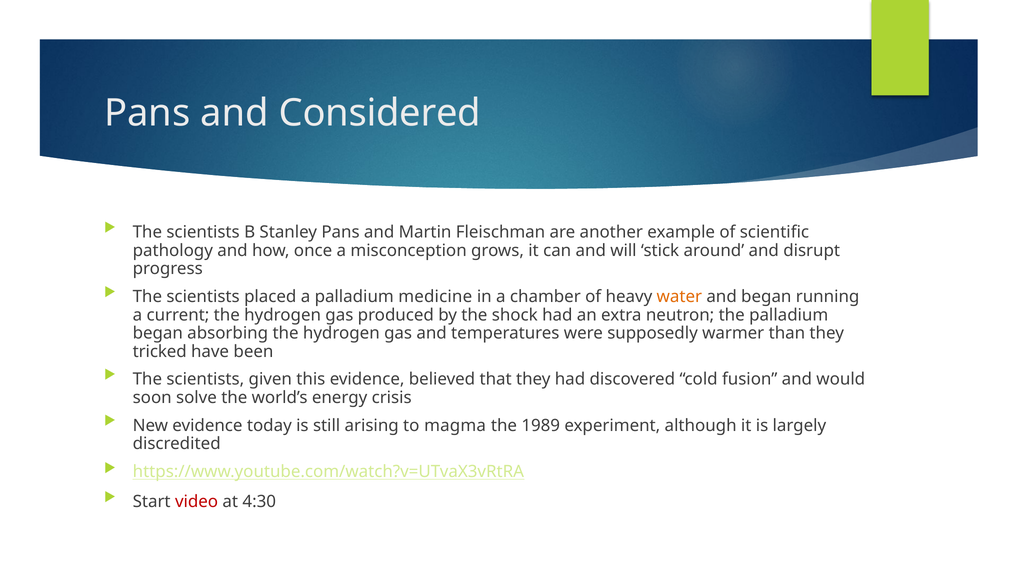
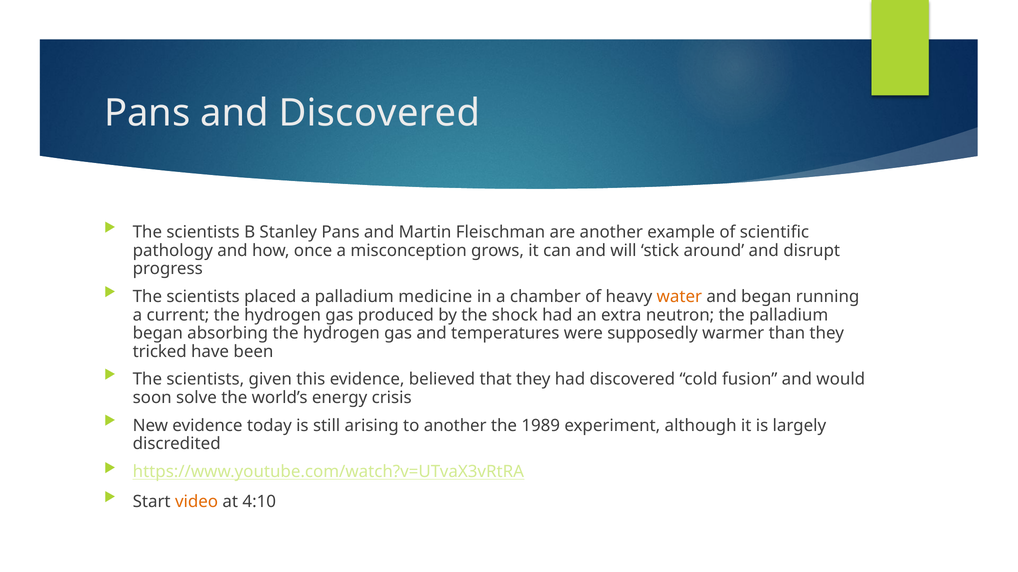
and Considered: Considered -> Discovered (379, 113)
to magma: magma -> another (455, 426)
video colour: red -> orange (197, 502)
4:30: 4:30 -> 4:10 (259, 502)
